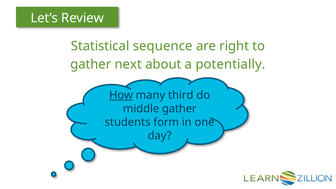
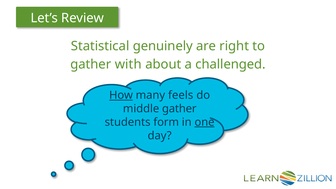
sequence: sequence -> genuinely (163, 46)
next: next -> with (128, 64)
potentially: potentially -> challenged (231, 64)
third: third -> feels (181, 95)
one underline: none -> present (204, 122)
